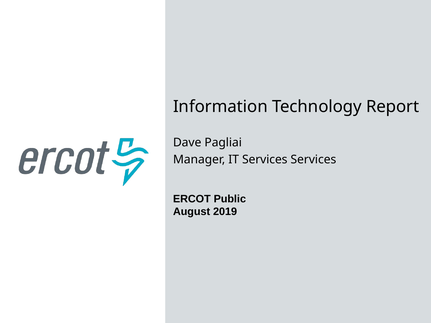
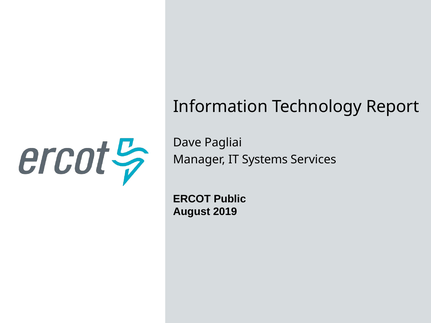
IT Services: Services -> Systems (265, 160)
